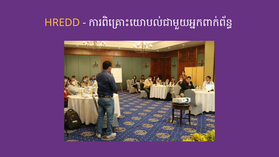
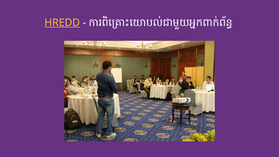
HREDD underline: none -> present (62, 23)
